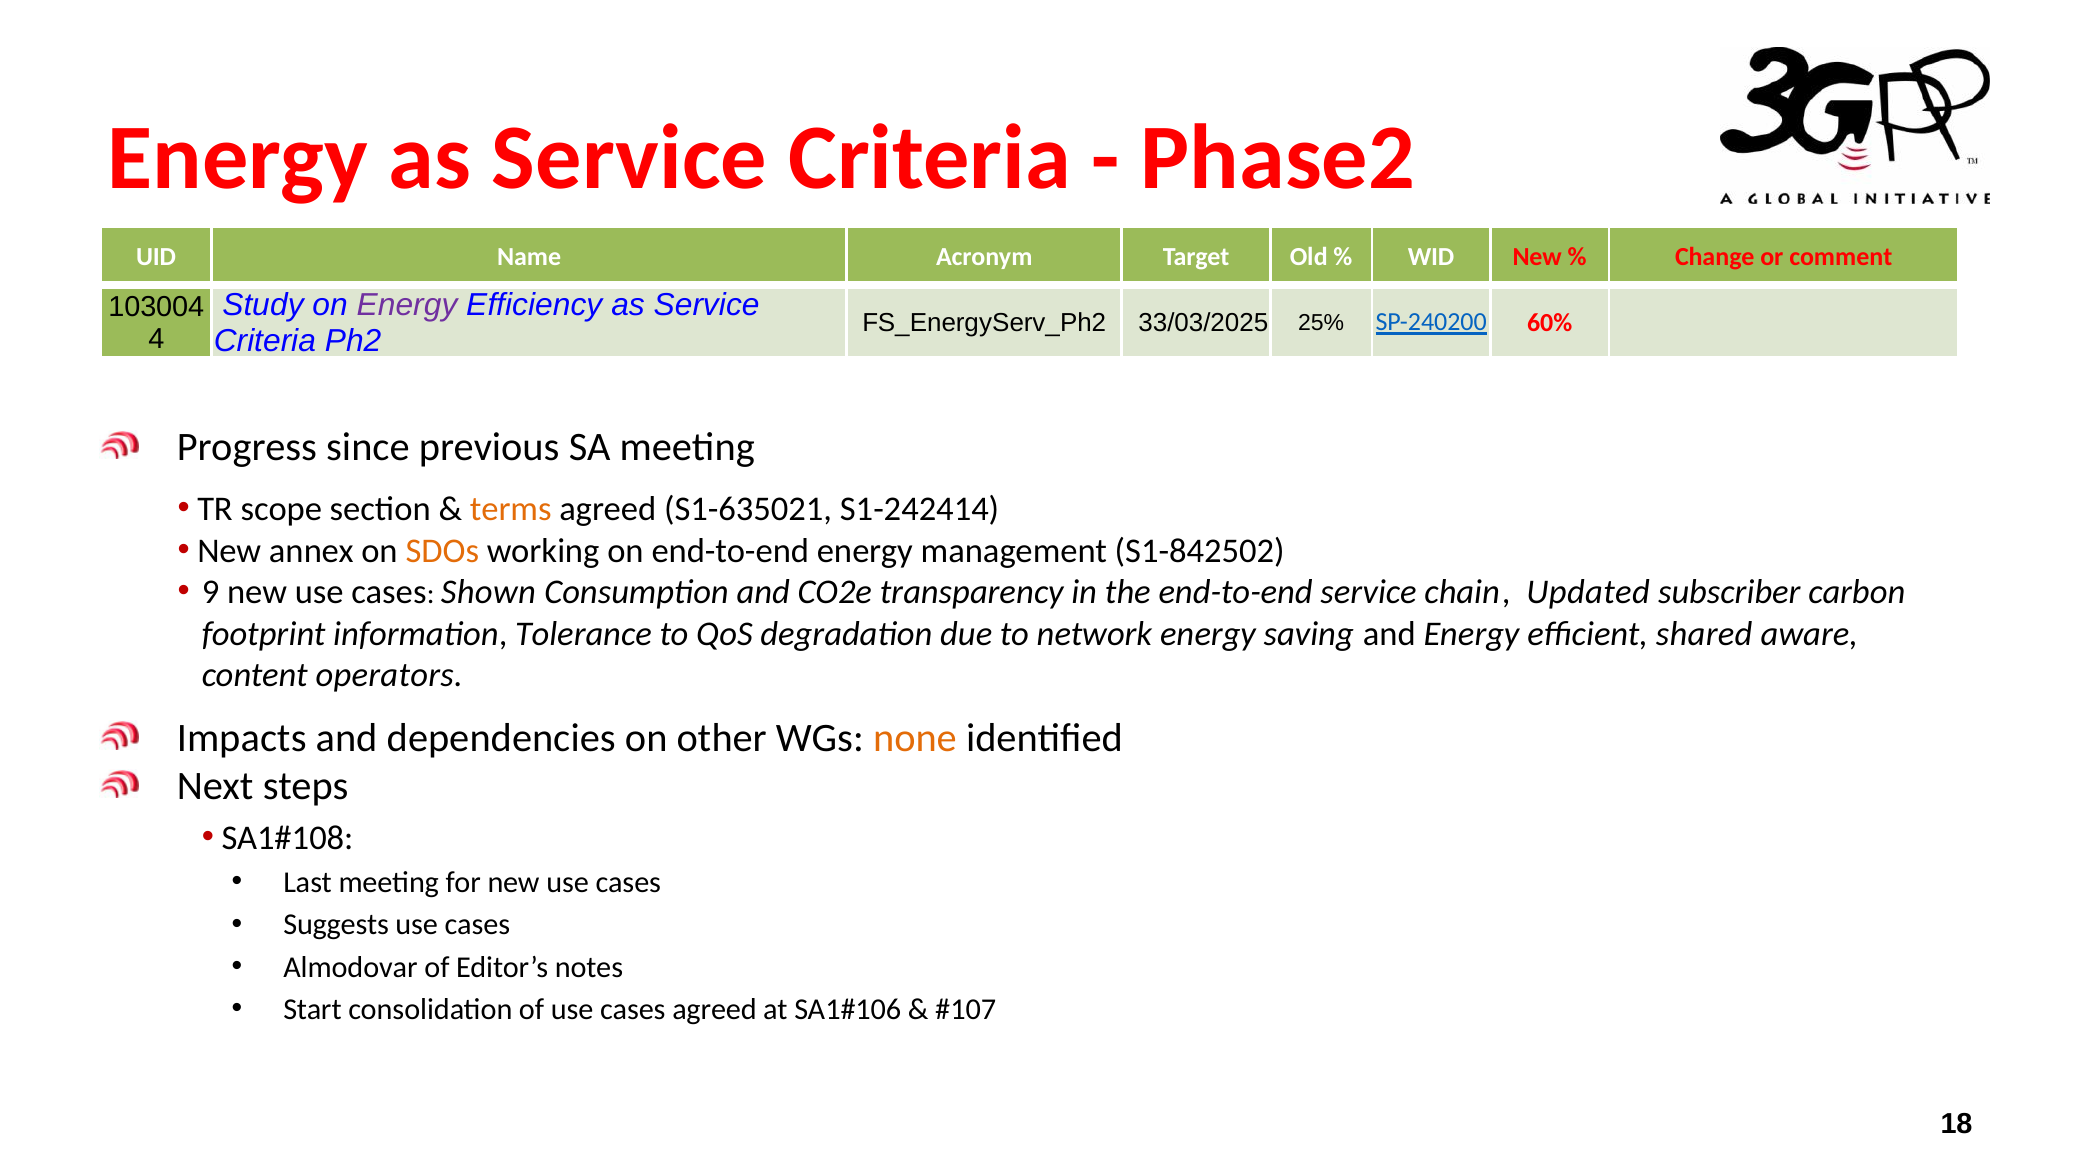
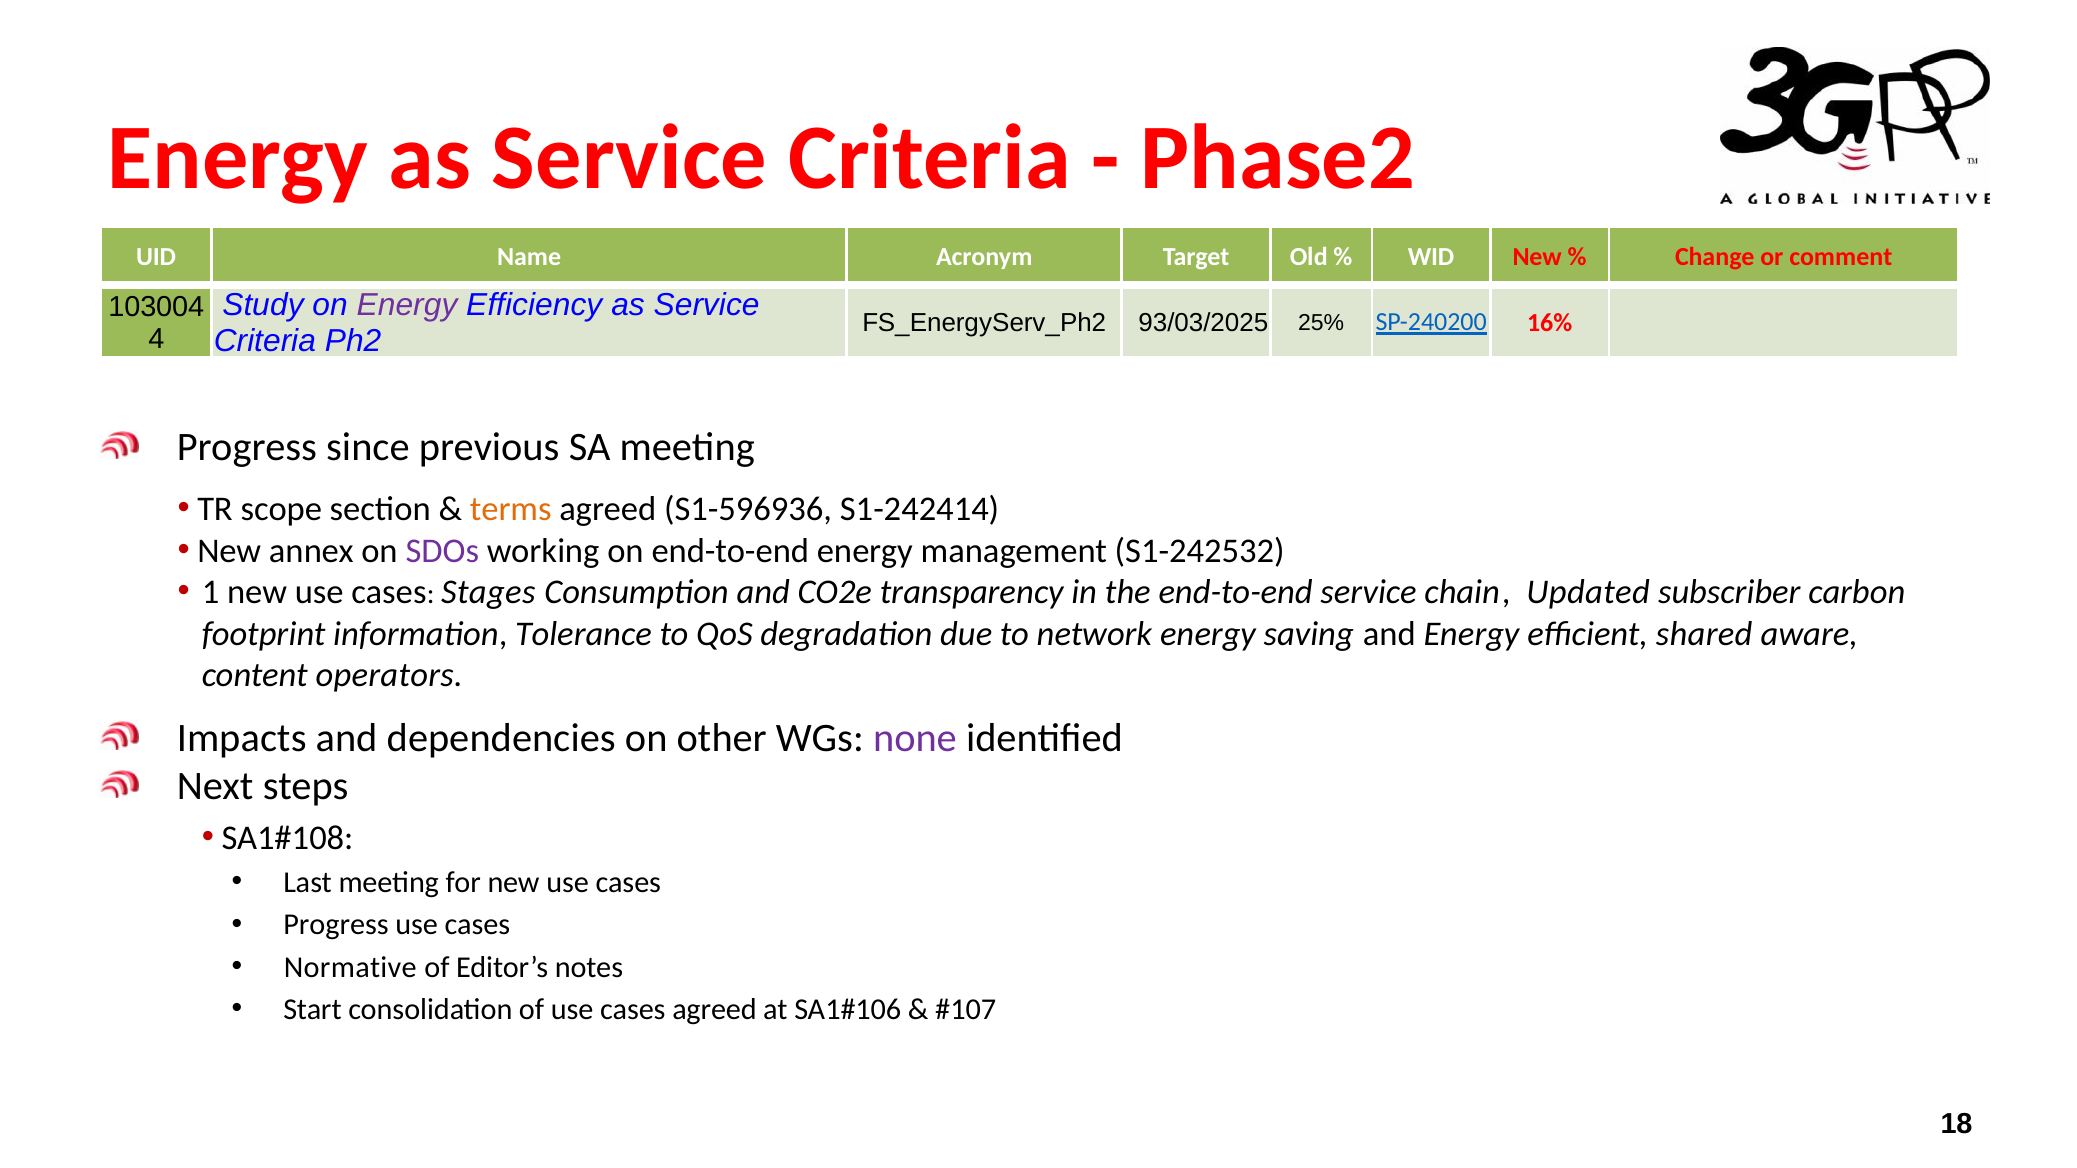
33/03/2025: 33/03/2025 -> 93/03/2025 (1203, 323)
60%: 60% -> 16% (1550, 323)
S1-635021: S1-635021 -> S1-596936 (748, 509)
SDOs colour: orange -> purple (442, 551)
S1-842502: S1-842502 -> S1-242532 (1200, 551)
9: 9 -> 1 (211, 592)
Shown: Shown -> Stages (488, 592)
none colour: orange -> purple (915, 738)
Suggests: Suggests -> Progress (336, 925)
Almodovar: Almodovar -> Normative (350, 968)
